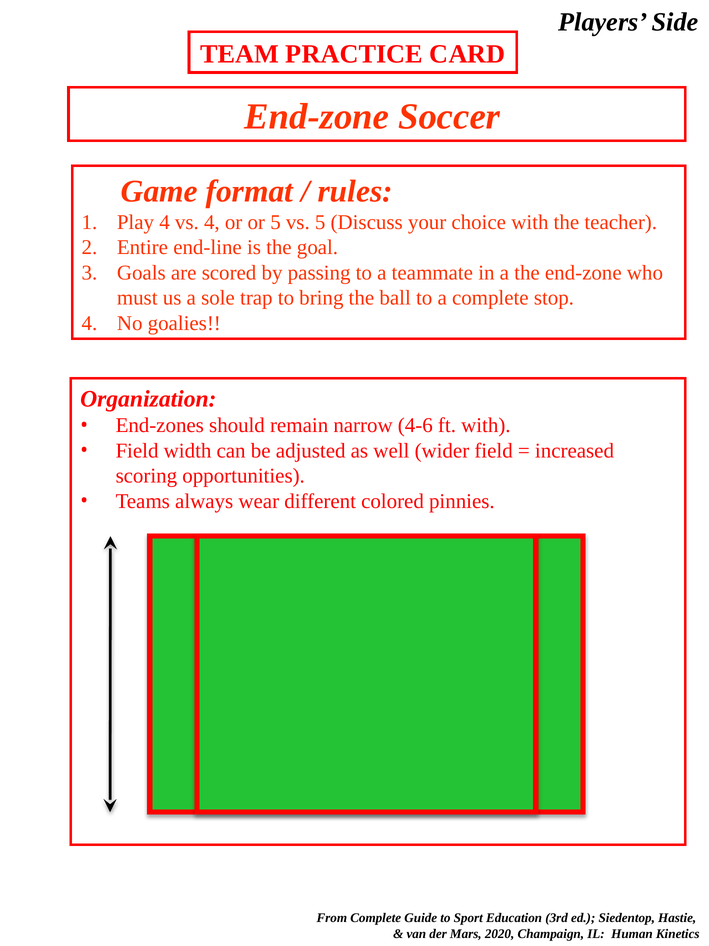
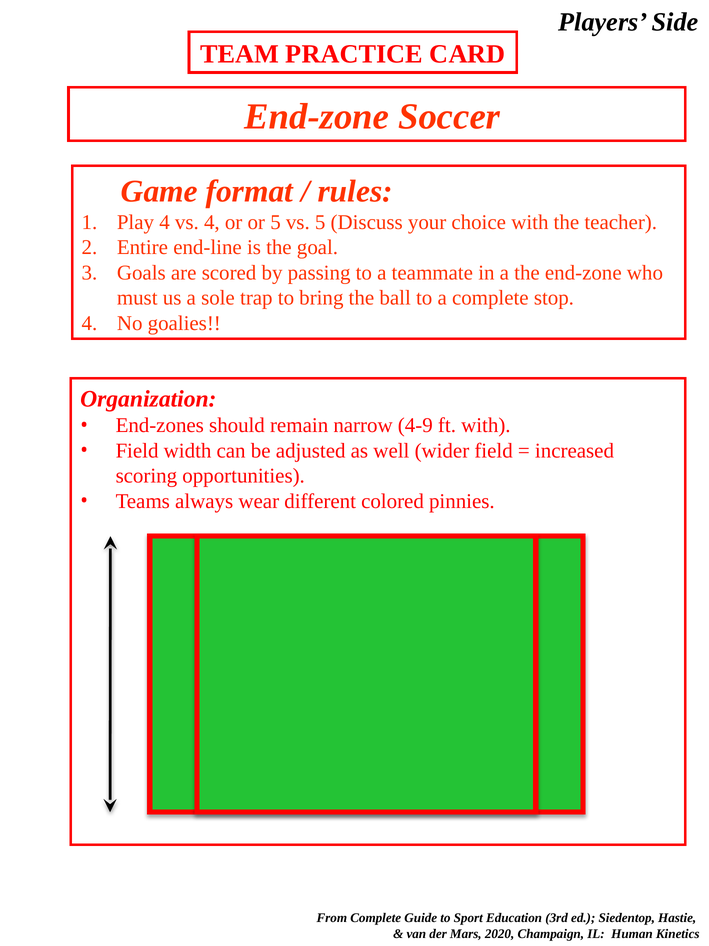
4-6: 4-6 -> 4-9 (415, 425)
